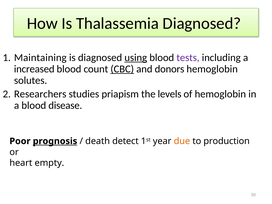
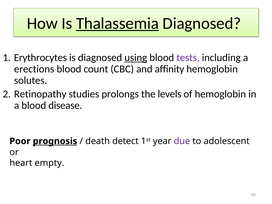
Thalassemia underline: none -> present (117, 23)
Maintaining: Maintaining -> Erythrocytes (40, 58)
increased: increased -> erections (34, 69)
CBC underline: present -> none (122, 69)
donors: donors -> affinity (170, 69)
Researchers: Researchers -> Retinopathy (40, 94)
priapism: priapism -> prolongs (120, 94)
due colour: orange -> purple (182, 141)
production: production -> adolescent (227, 141)
